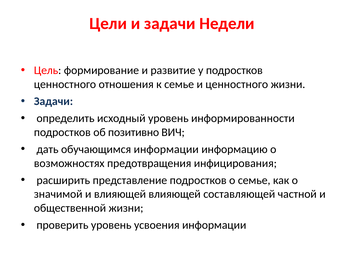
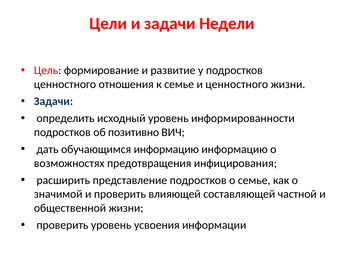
обучающимся информации: информации -> информацию (166, 149)
и влияющей: влияющей -> проверить (120, 194)
